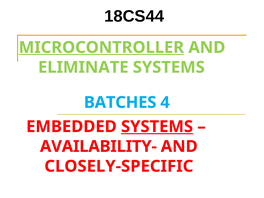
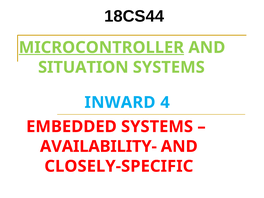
ELIMINATE: ELIMINATE -> SITUATION (83, 67)
BATCHES: BATCHES -> INWARD (120, 102)
SYSTEMS underline: present -> none (157, 127)
